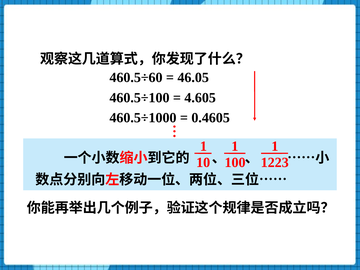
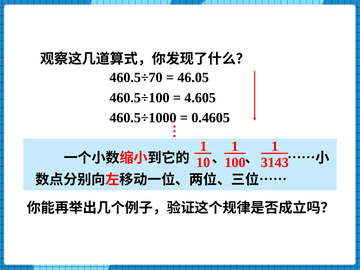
460.5÷60: 460.5÷60 -> 460.5÷70 (136, 77)
1223: 1223 -> 3143 (275, 162)
